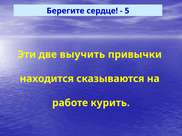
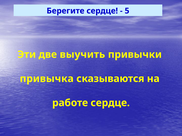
находится: находится -> привычка (47, 79)
работе курить: курить -> сердце (110, 103)
